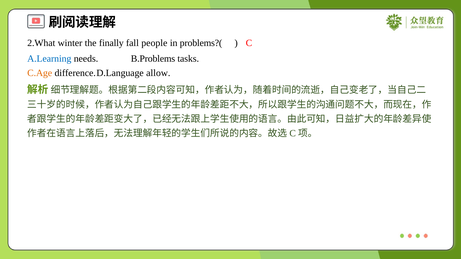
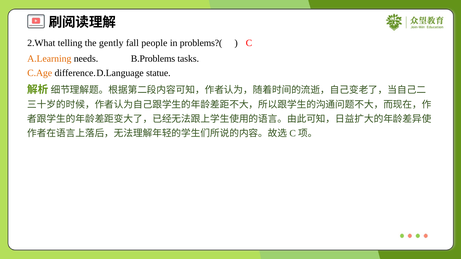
winter: winter -> telling (70, 43)
finally: finally -> gently (111, 43)
A.Learning colour: blue -> orange (49, 59)
allow: allow -> statue (158, 73)
